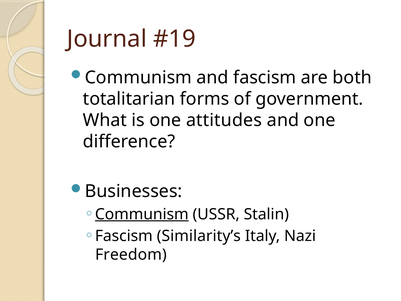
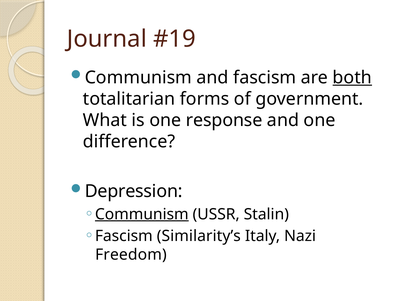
both underline: none -> present (352, 77)
attitudes: attitudes -> response (224, 120)
Businesses: Businesses -> Depression (134, 191)
